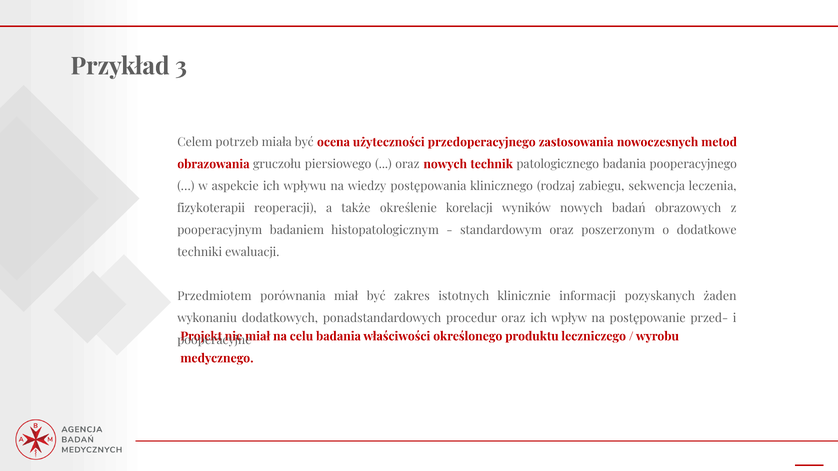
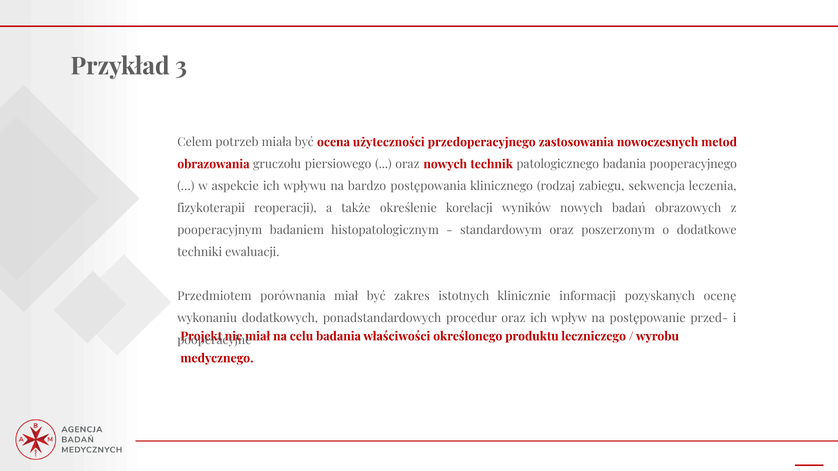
wiedzy: wiedzy -> bardzo (367, 186)
żaden: żaden -> ocenę (720, 296)
